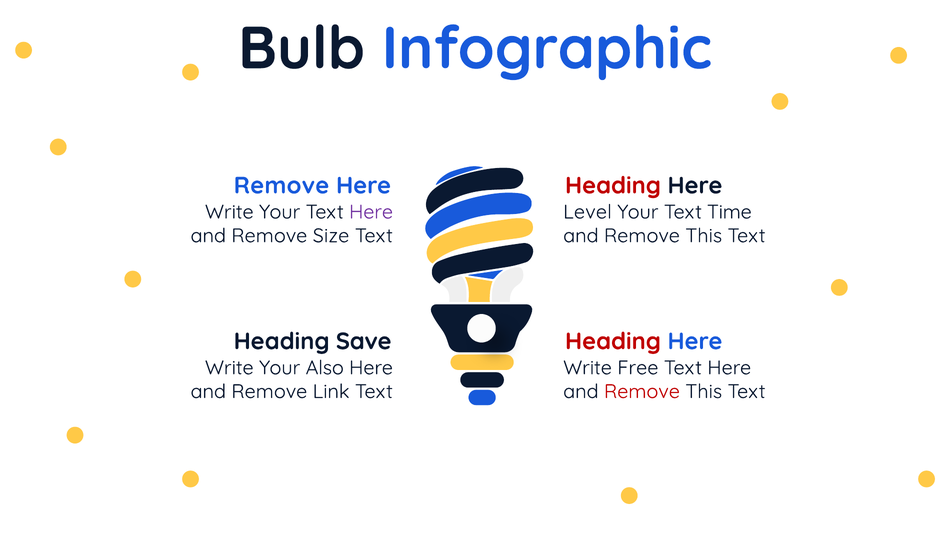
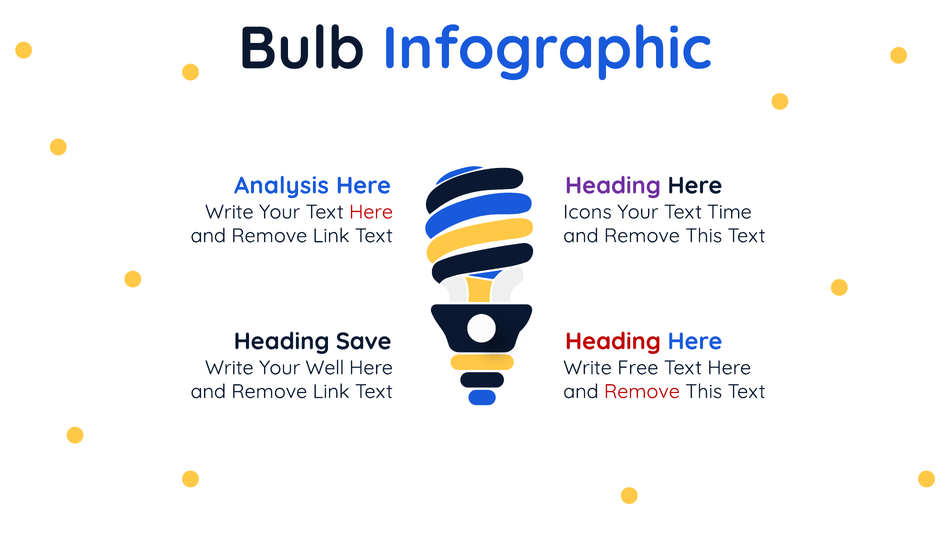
Remove: Remove -> Analysis (281, 186)
Heading colour: red -> purple (613, 186)
Here colour: purple -> red (371, 212)
Level: Level -> Icons (587, 212)
Size: Size -> Link (331, 236)
Also: Also -> Well (325, 368)
